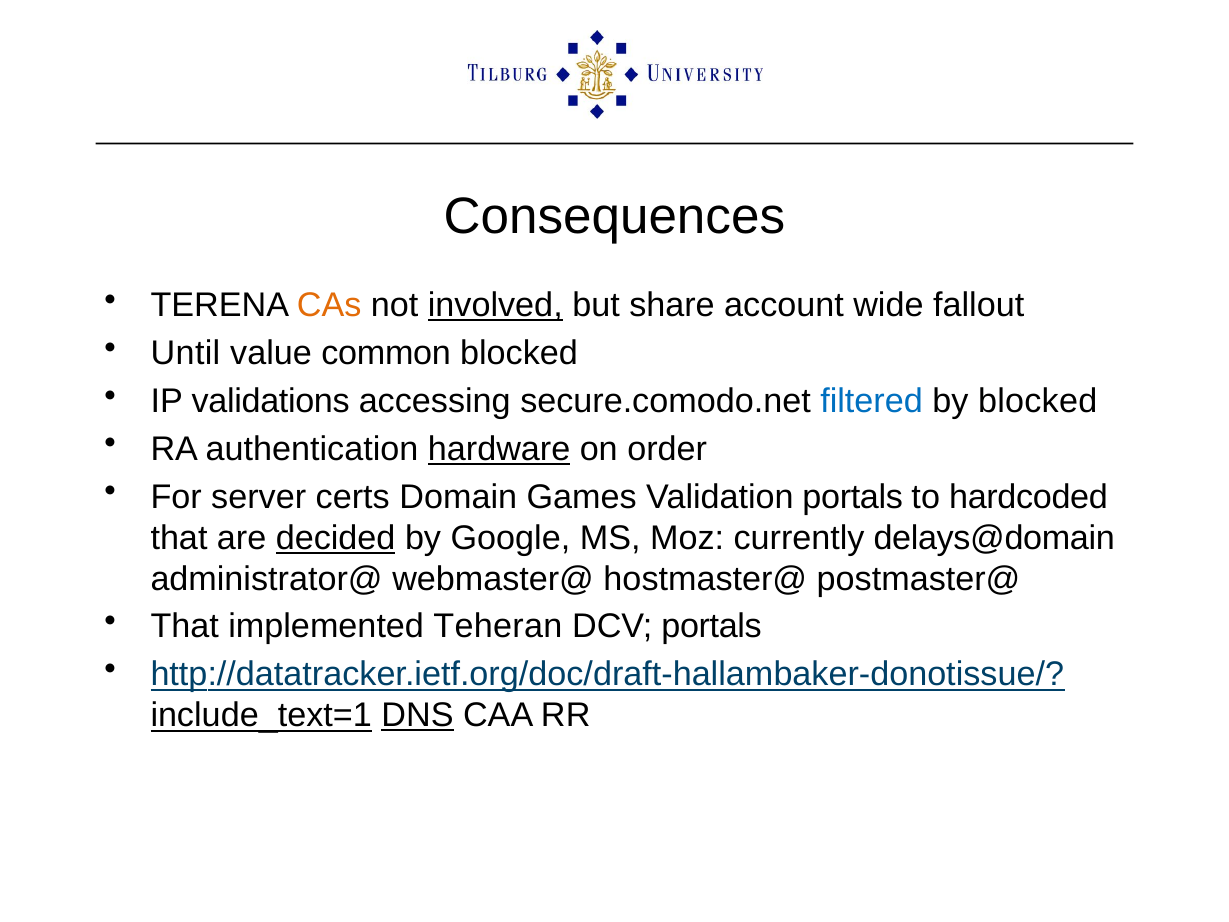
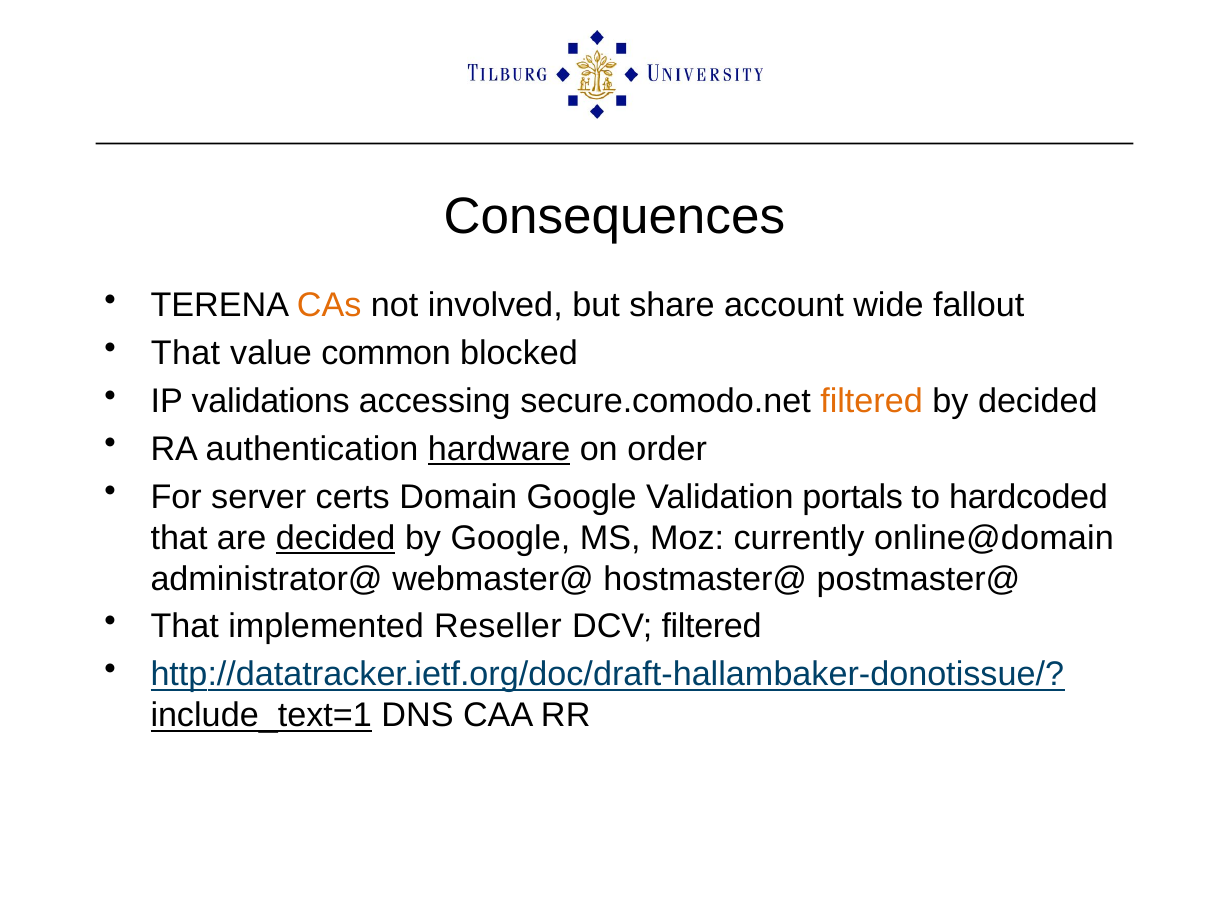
involved underline: present -> none (495, 306)
Until: Until -> That (185, 353)
filtered colour: blue -> orange (872, 401)
by blocked: blocked -> decided (1038, 401)
Domain Games: Games -> Google (582, 497)
delays@domain: delays@domain -> online@domain (994, 538)
Teheran: Teheran -> Reseller (498, 627)
DCV portals: portals -> filtered (712, 627)
DNS underline: present -> none (417, 715)
